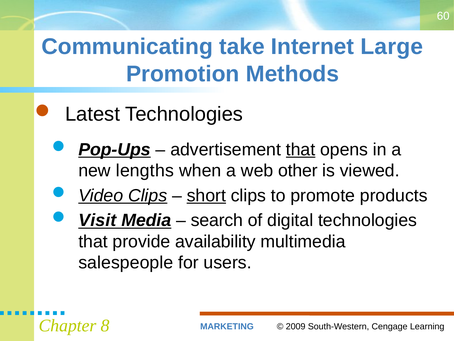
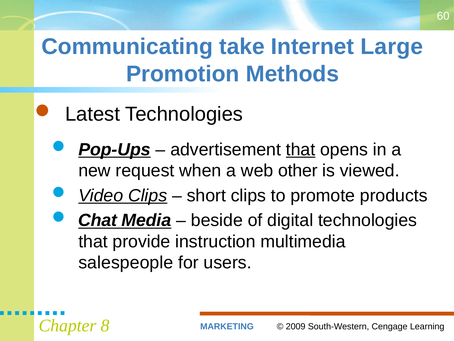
lengths: lengths -> request (145, 170)
short underline: present -> none (206, 195)
Visit: Visit -> Chat (98, 220)
search: search -> beside (217, 220)
availability: availability -> instruction (215, 241)
